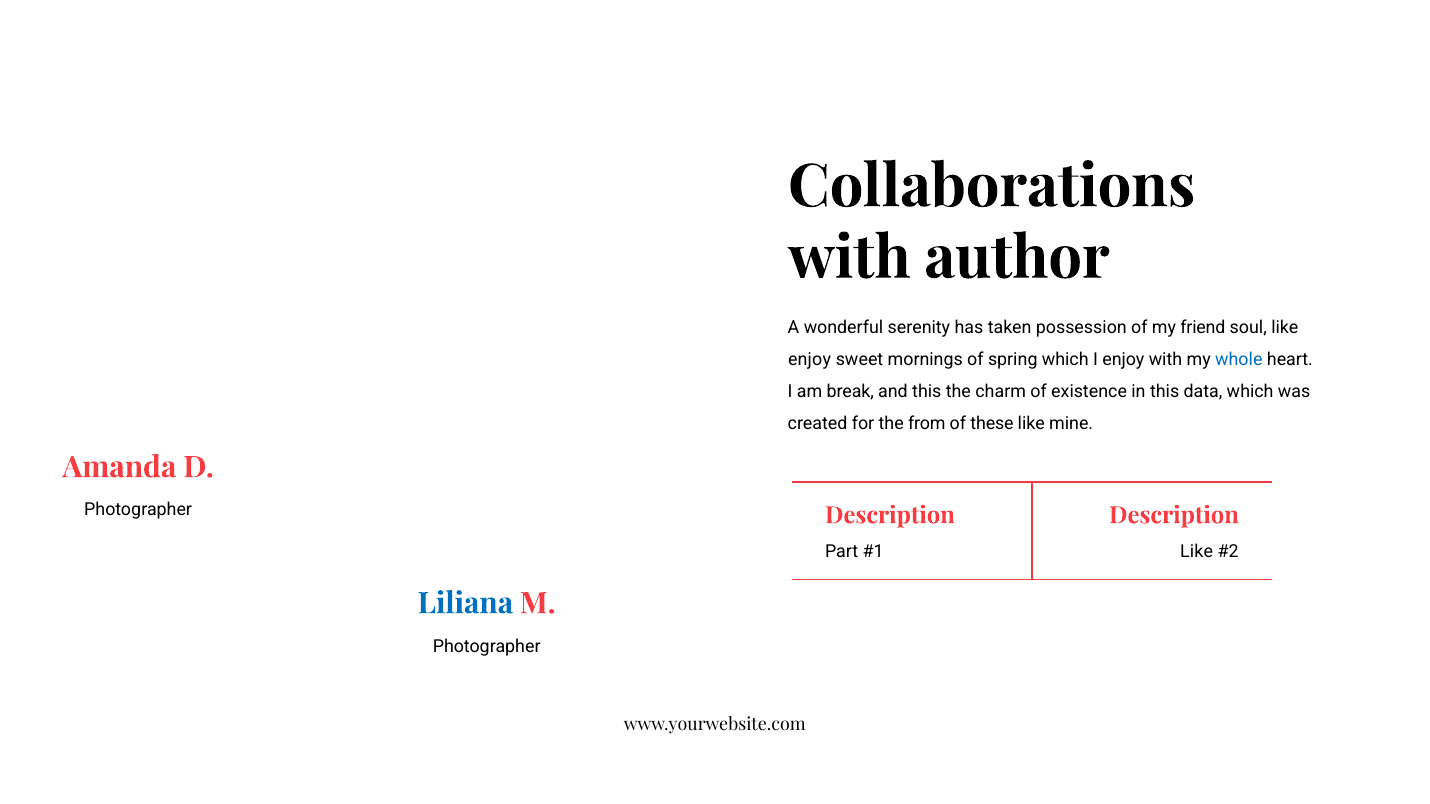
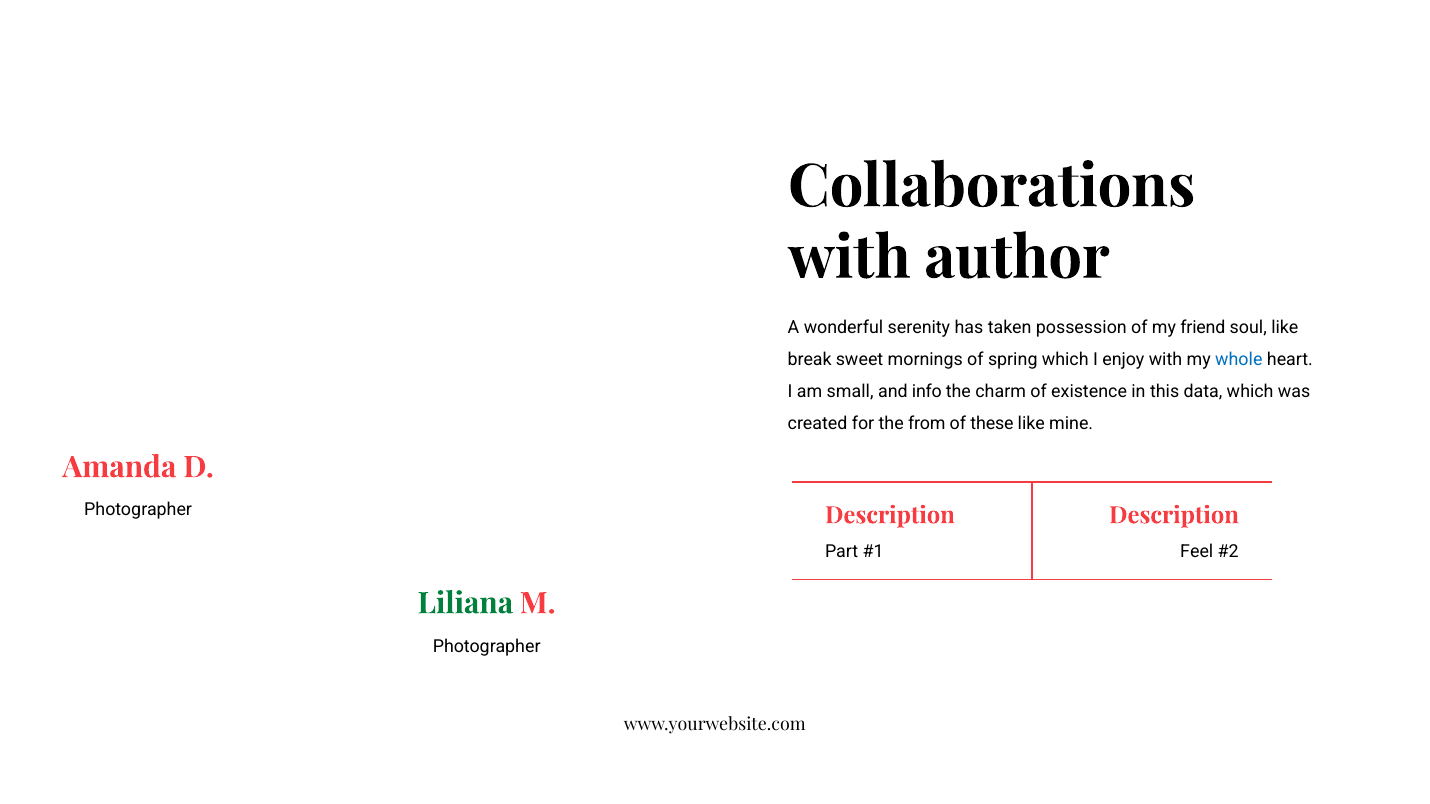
enjoy: enjoy -> break (810, 360)
break: break -> small (850, 392)
and this: this -> info (927, 392)
Like: Like -> Feel (1197, 552)
Liliana colour: blue -> green (465, 604)
